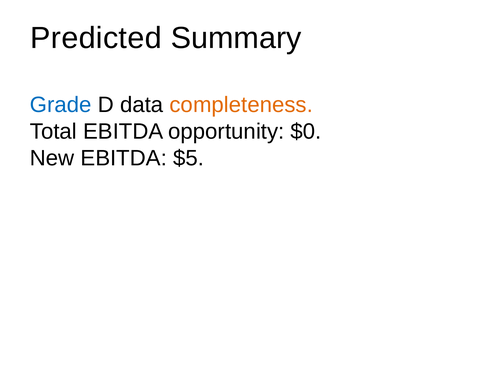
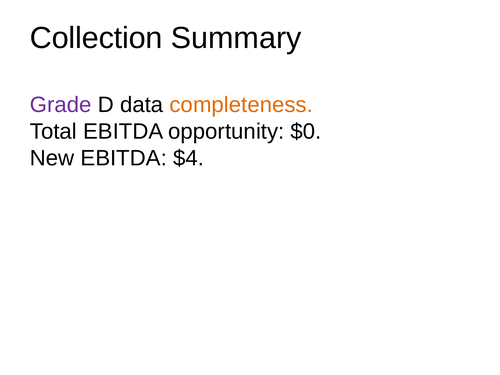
Predicted: Predicted -> Collection (96, 38)
Grade colour: blue -> purple (61, 105)
$5: $5 -> $4 (189, 158)
